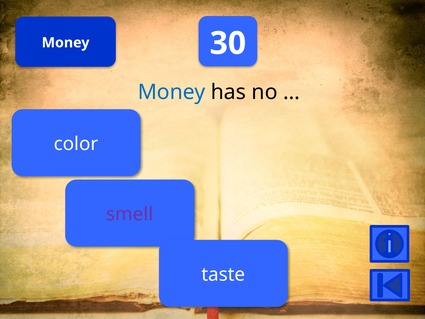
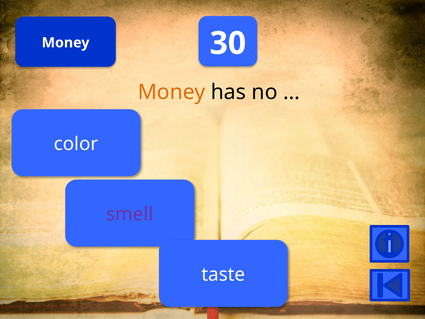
Money colour: blue -> orange (172, 92)
